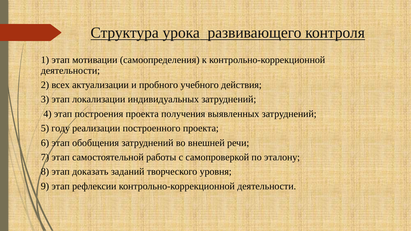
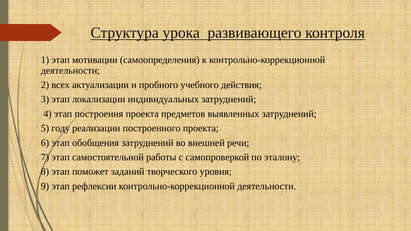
получения: получения -> предметов (183, 114)
доказать: доказать -> поможет (90, 172)
